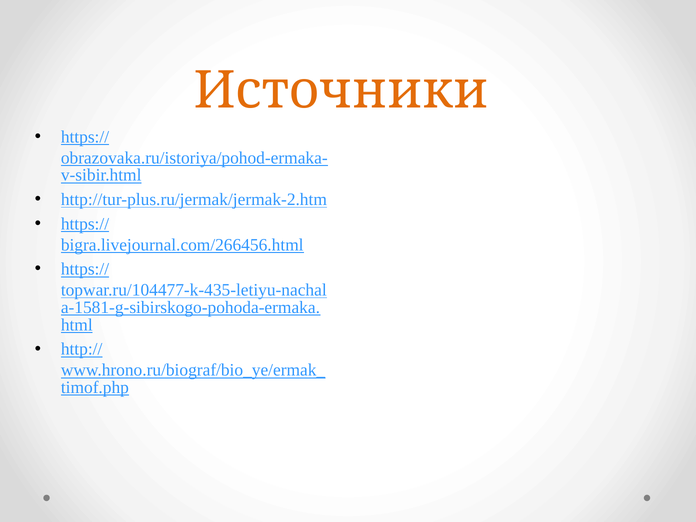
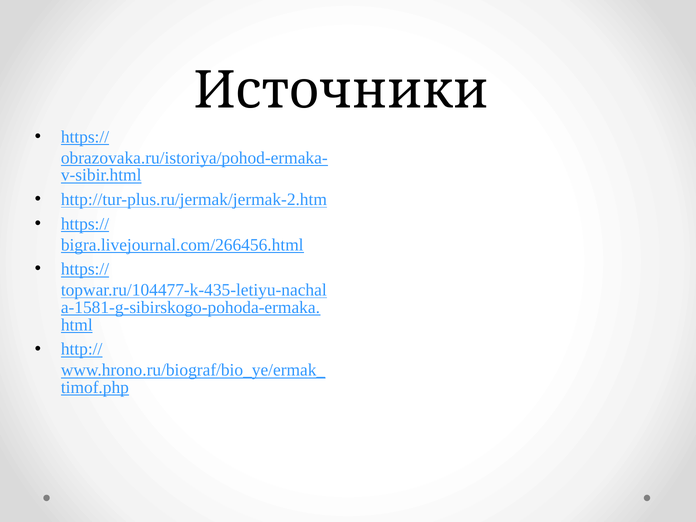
Источники colour: orange -> black (341, 91)
